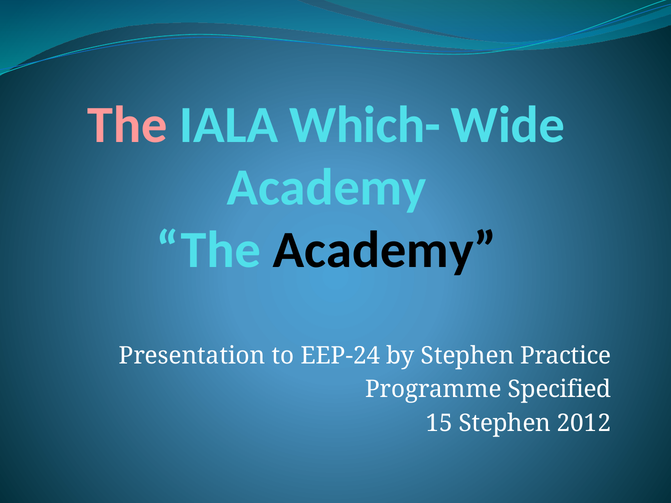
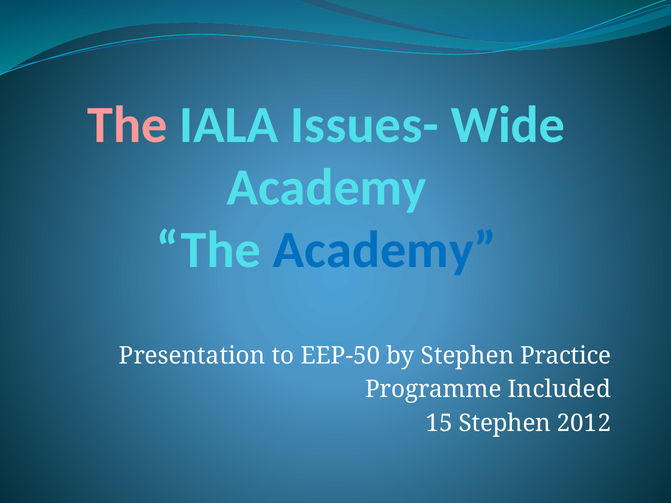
Which-: Which- -> Issues- (364, 125)
Academy colour: black -> blue (385, 250)
EEP-24: EEP-24 -> EEP-50 (340, 356)
Specified: Specified -> Included (559, 390)
